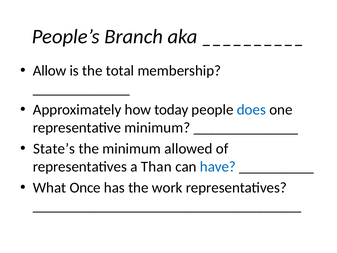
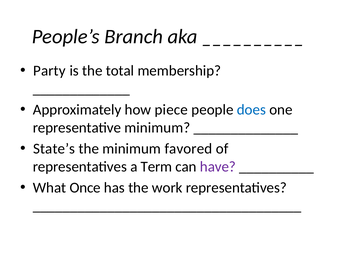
Allow: Allow -> Party (49, 71)
today: today -> piece (171, 110)
allowed: allowed -> favored (188, 149)
Than: Than -> Term (156, 167)
have colour: blue -> purple (218, 167)
